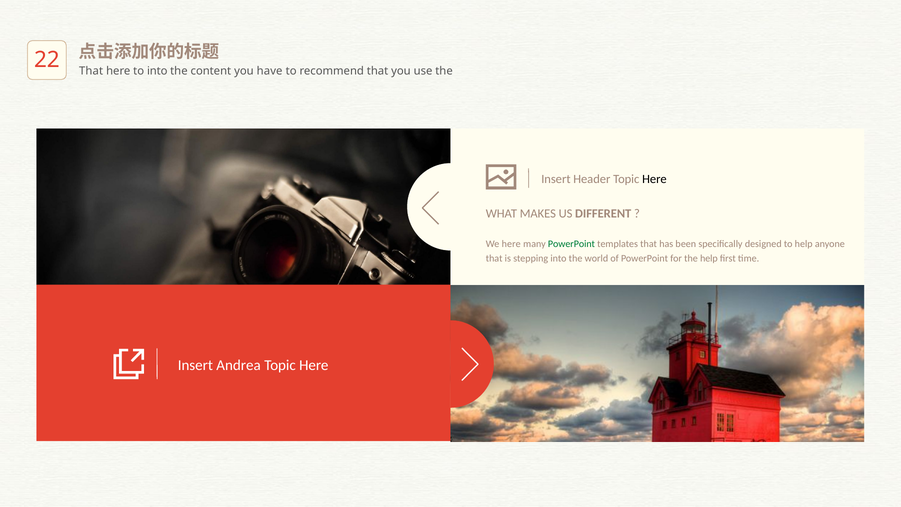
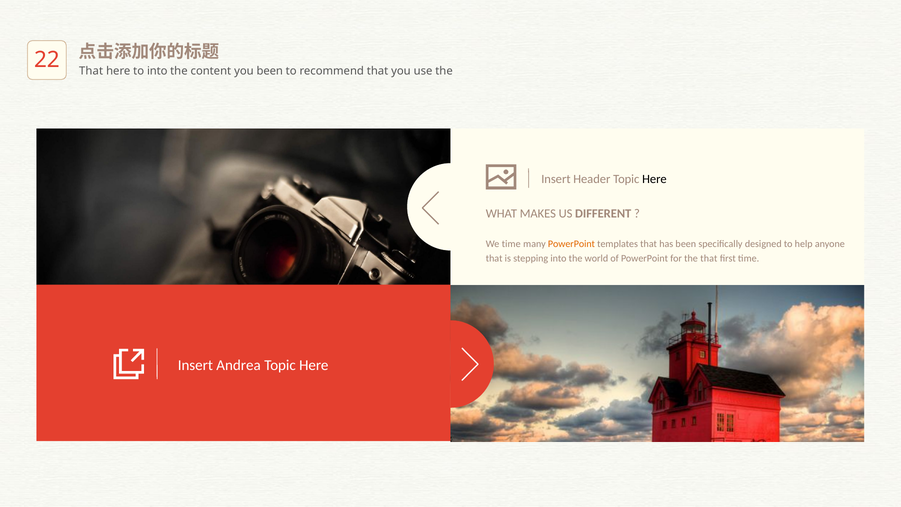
you have: have -> been (270, 71)
We here: here -> time (511, 244)
PowerPoint colour: green -> orange (571, 244)
the help: help -> that (709, 258)
